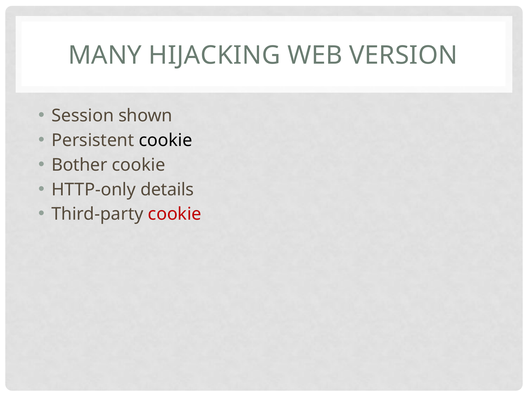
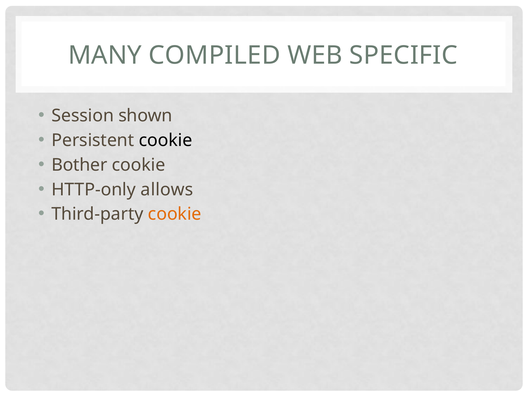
HIJACKING: HIJACKING -> COMPILED (215, 55)
VERSION: VERSION -> SPECIFIC (403, 55)
details: details -> allows (167, 190)
cookie colour: red -> orange (175, 214)
